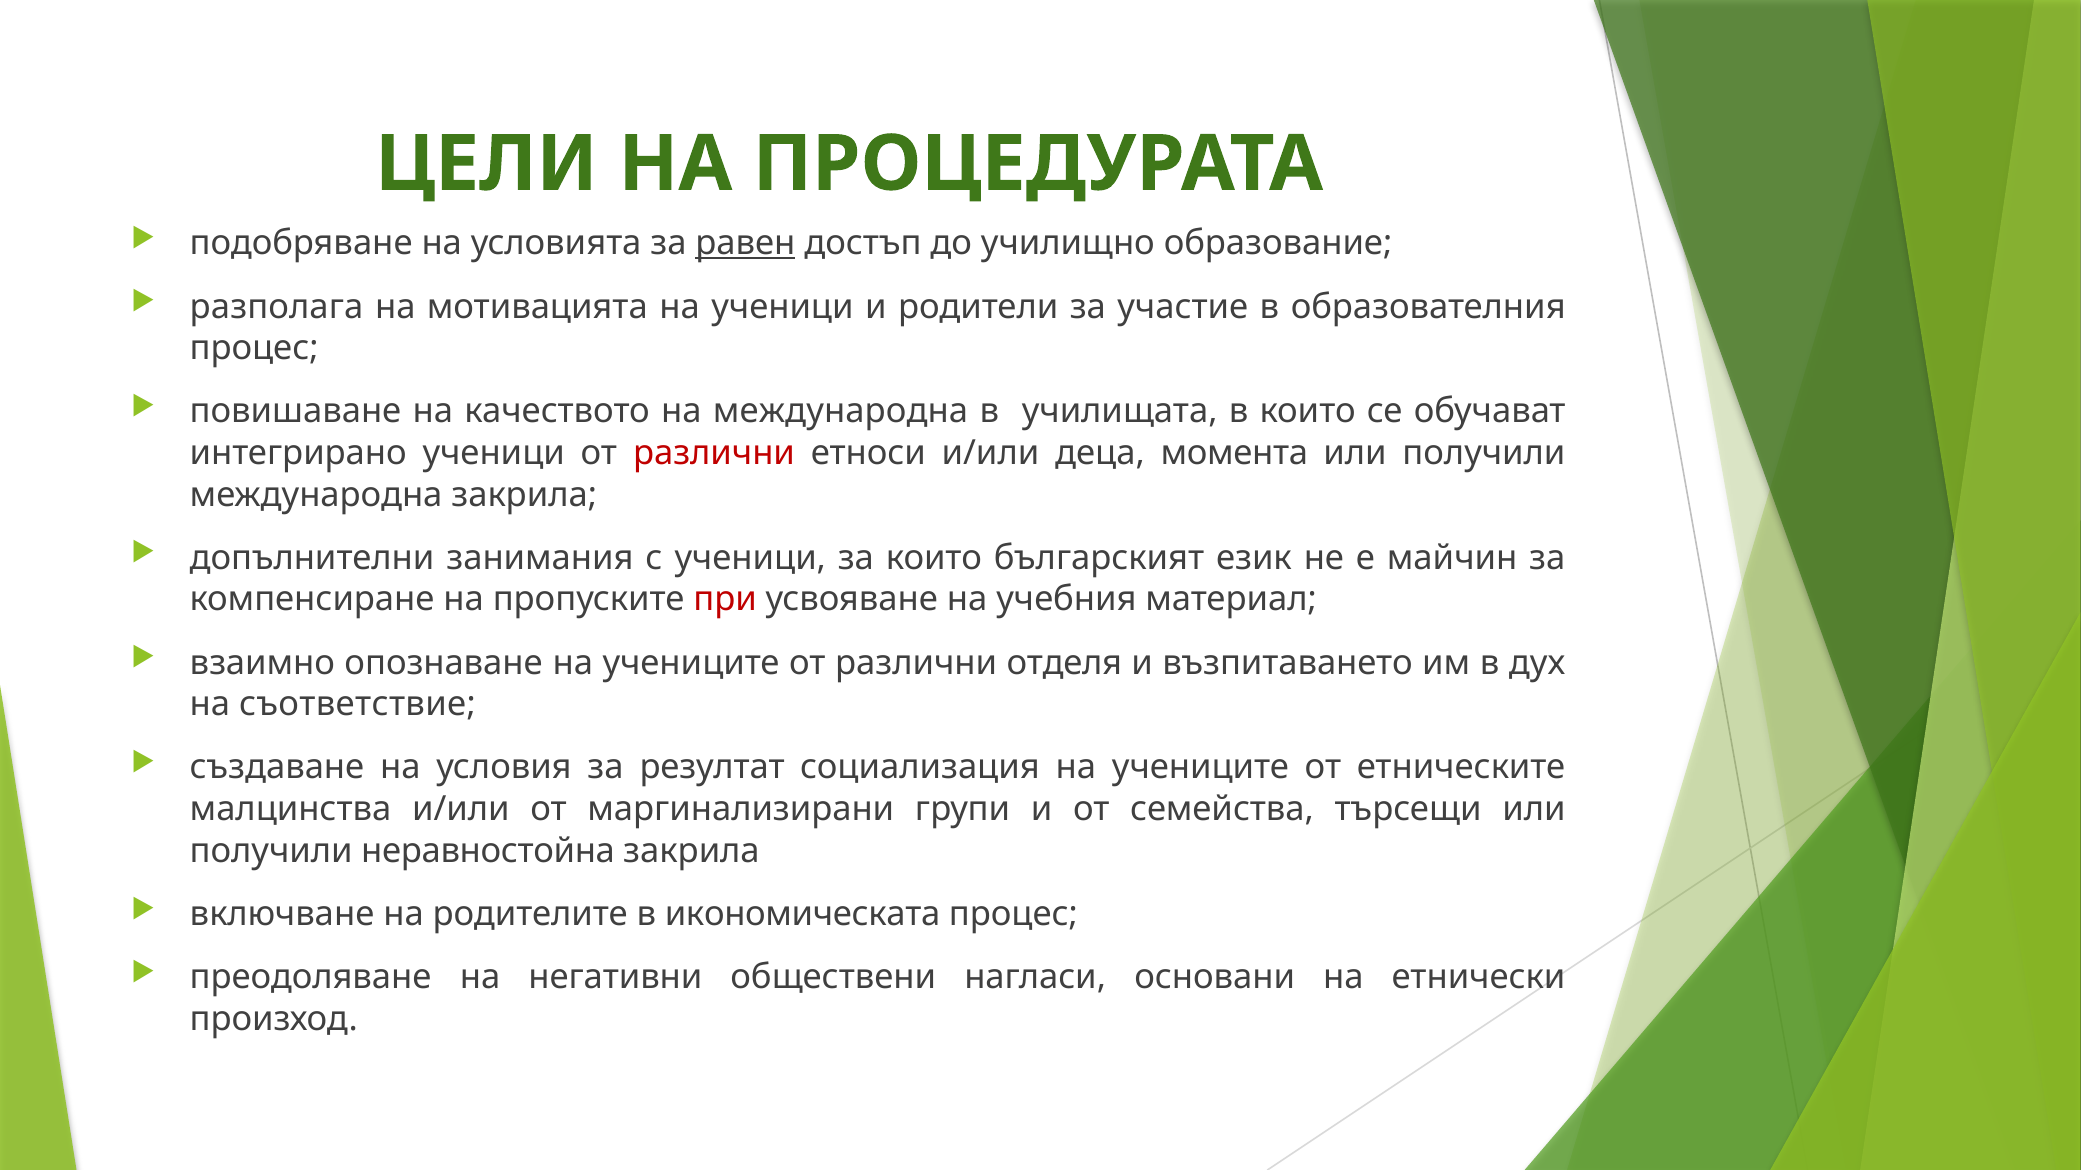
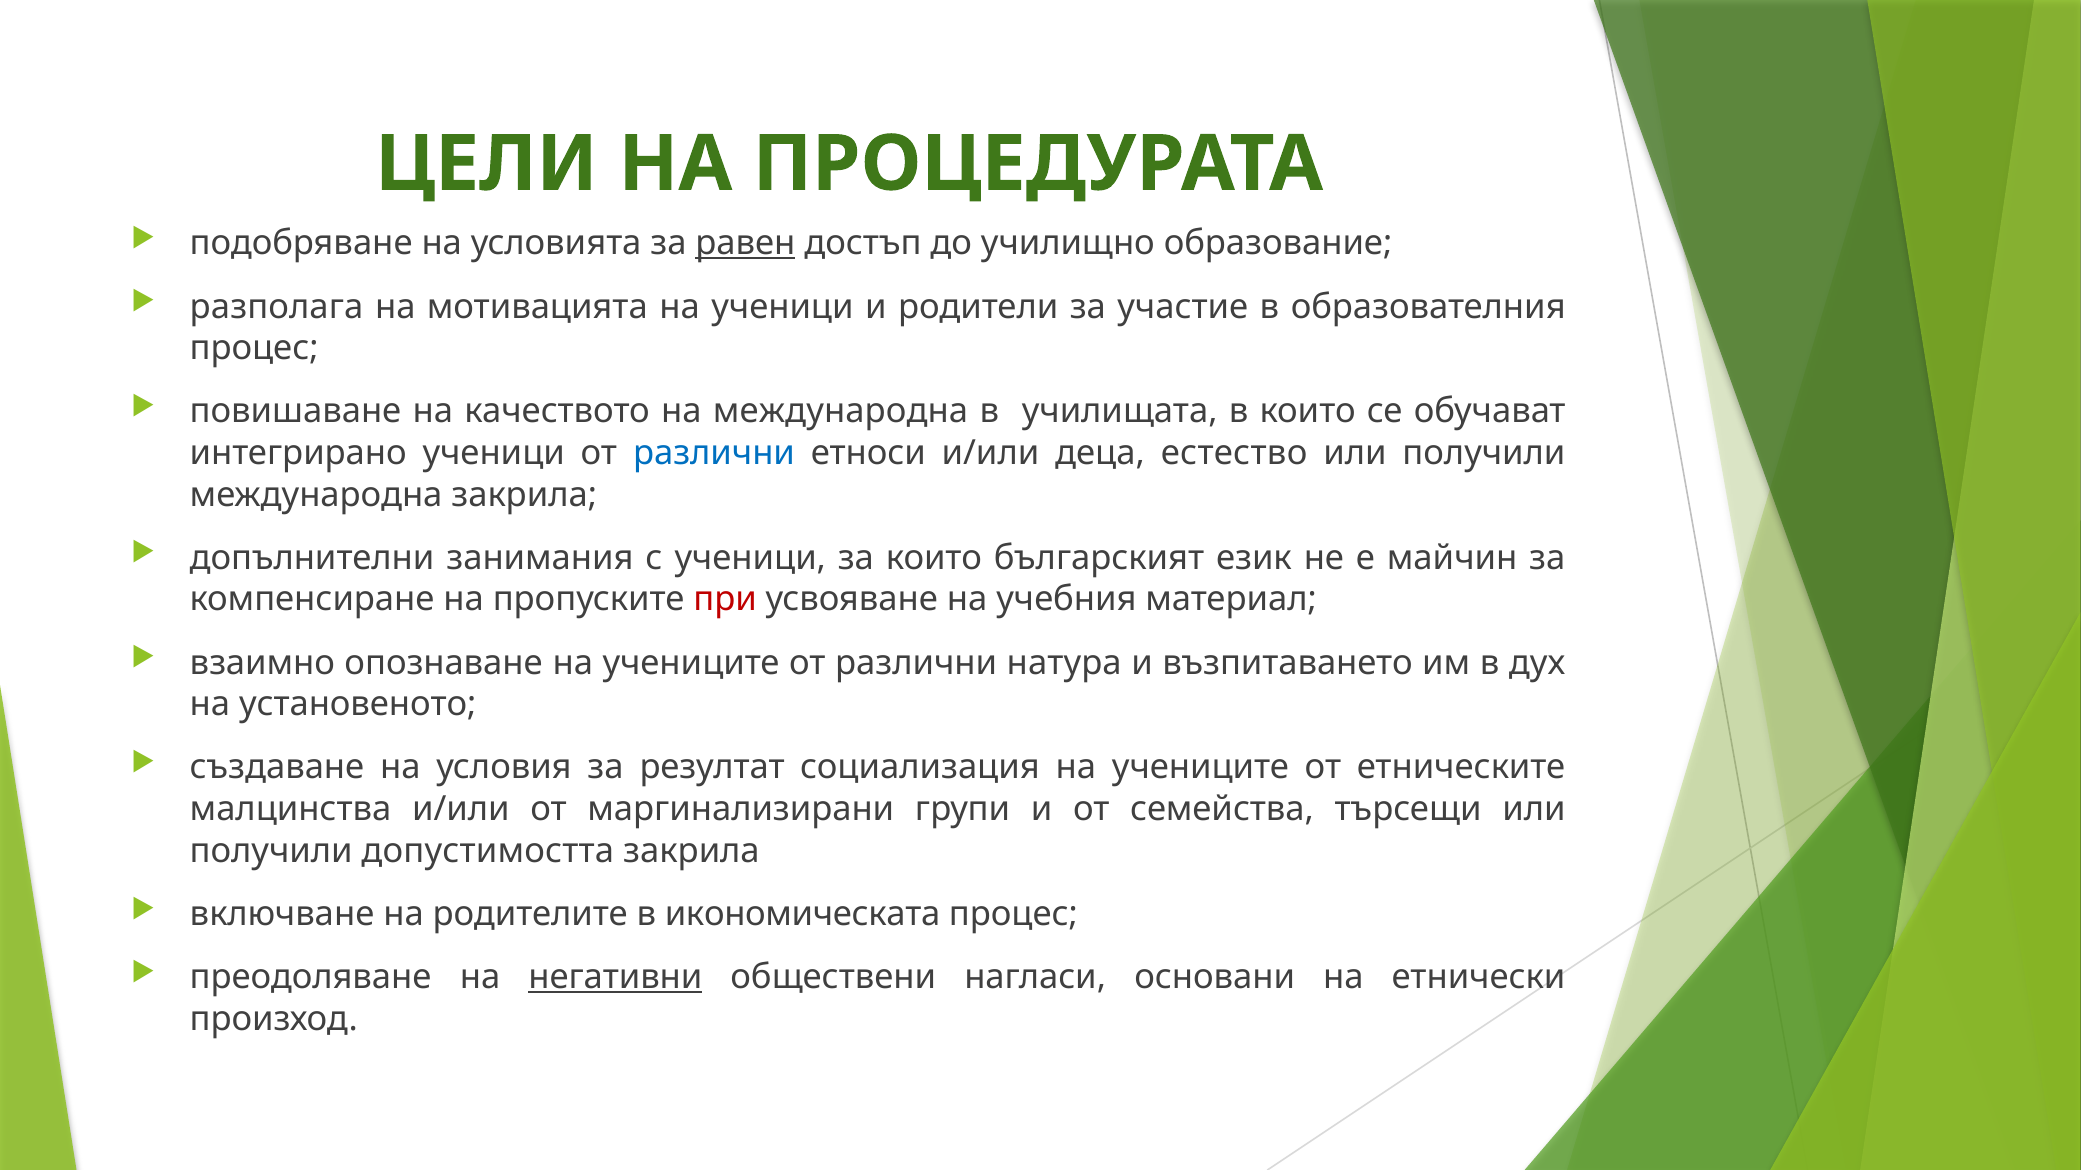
различни colour: red -> blue (714, 453)
момента: момента -> естество (1234, 453)
отделя: отделя -> натура (1064, 663)
съответствие: съответствие -> установеното (358, 705)
неравностойна: неравностойна -> допустимостта (488, 851)
негативни underline: none -> present (615, 978)
